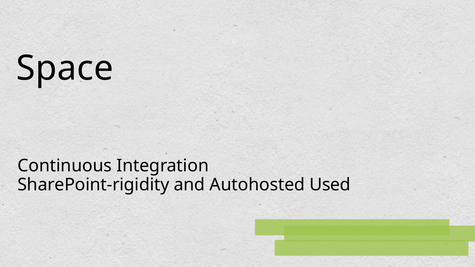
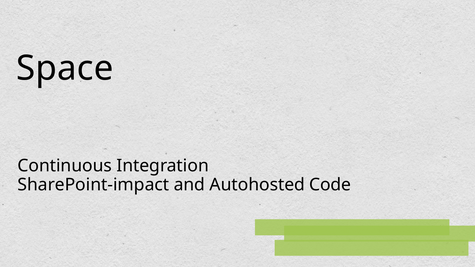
SharePoint-rigidity: SharePoint-rigidity -> SharePoint-impact (93, 185)
Used: Used -> Code (330, 185)
